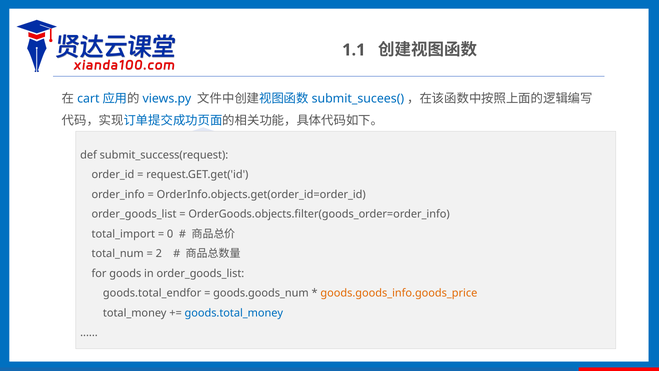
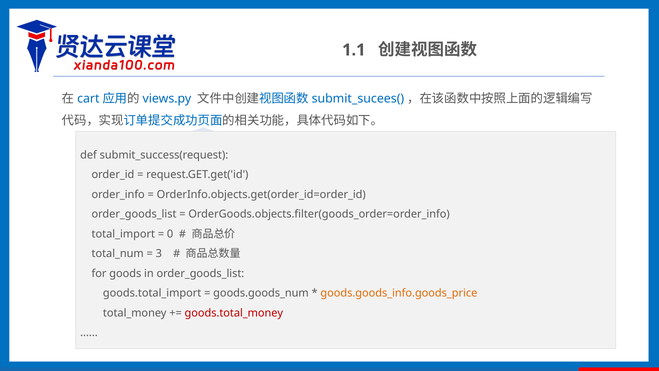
2: 2 -> 3 (159, 254)
goods.total_endfor: goods.total_endfor -> goods.total_import (152, 293)
goods.total_money colour: blue -> red (234, 313)
